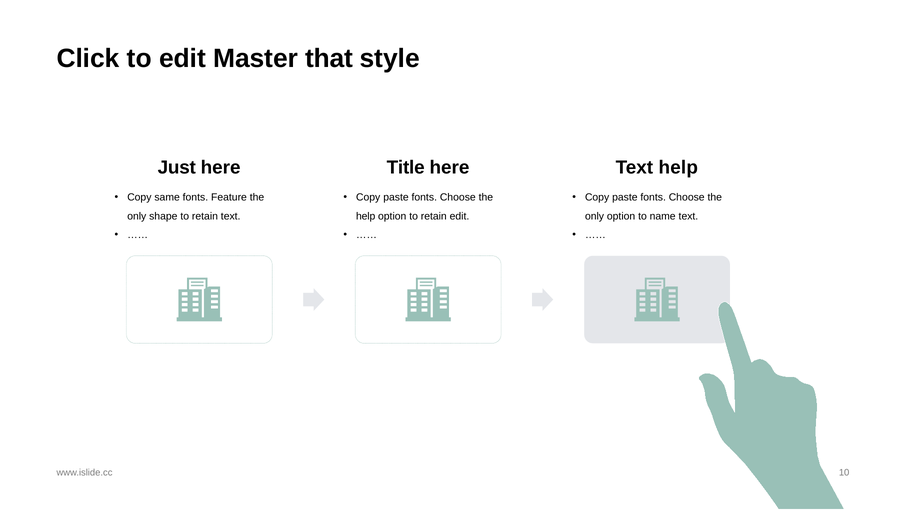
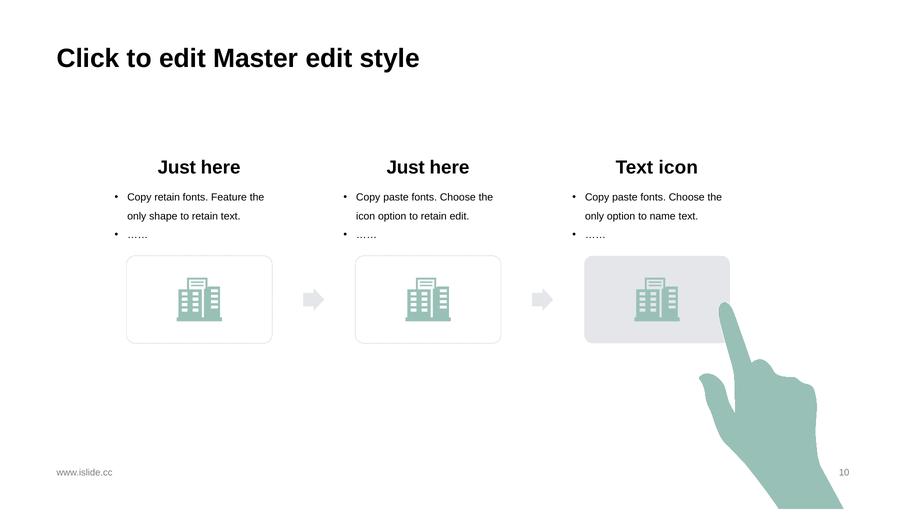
Master that: that -> edit (329, 59)
Title: Title -> Just (406, 167)
Text help: help -> icon (678, 167)
Copy same: same -> retain (167, 197)
help: help -> icon (366, 216)
